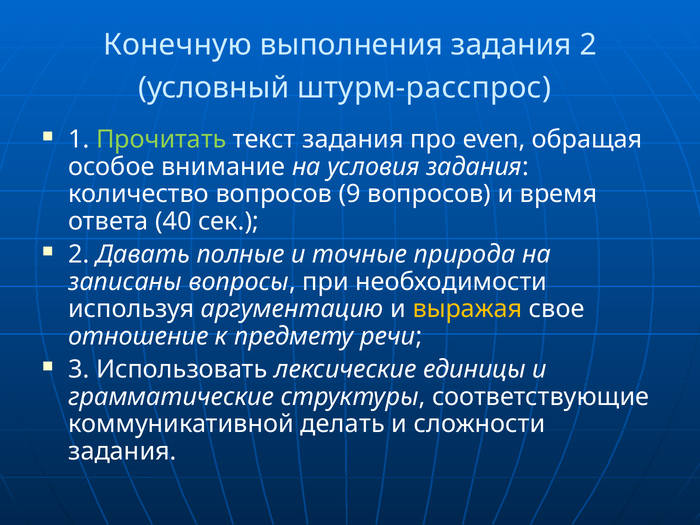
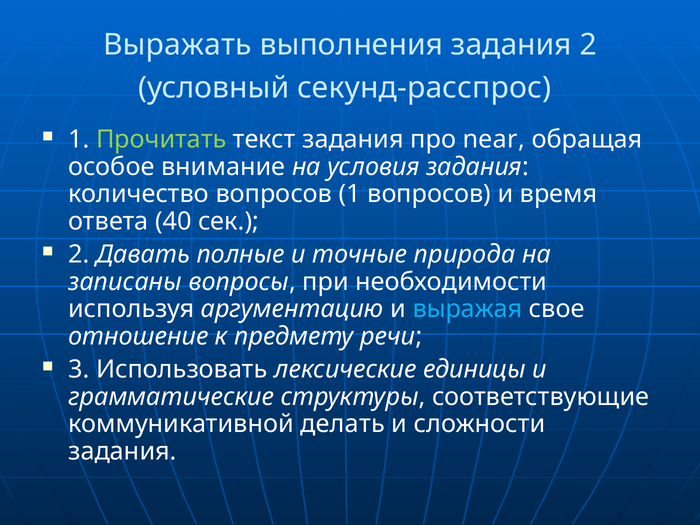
Конечную: Конечную -> Выражать (178, 45)
штурм-расспрос: штурм-расспрос -> секунд-расспрос (424, 88)
even: even -> near (494, 139)
вопросов 9: 9 -> 1 (350, 194)
выражая colour: yellow -> light blue (467, 309)
